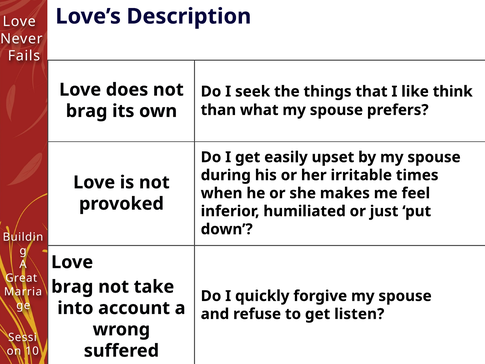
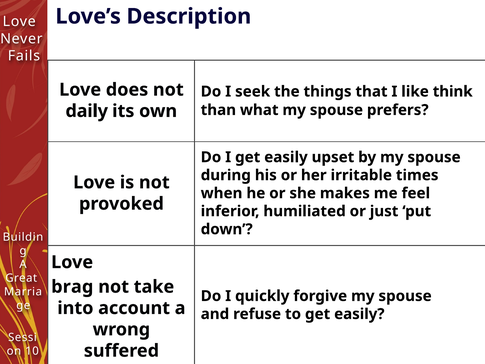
brag: brag -> daily (87, 111)
to get listen: listen -> easily (359, 314)
